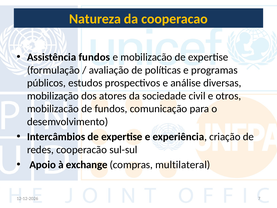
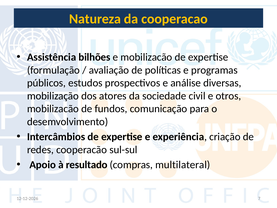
Assistência fundos: fundos -> bilhões (94, 57)
exchange: exchange -> resultado (87, 165)
